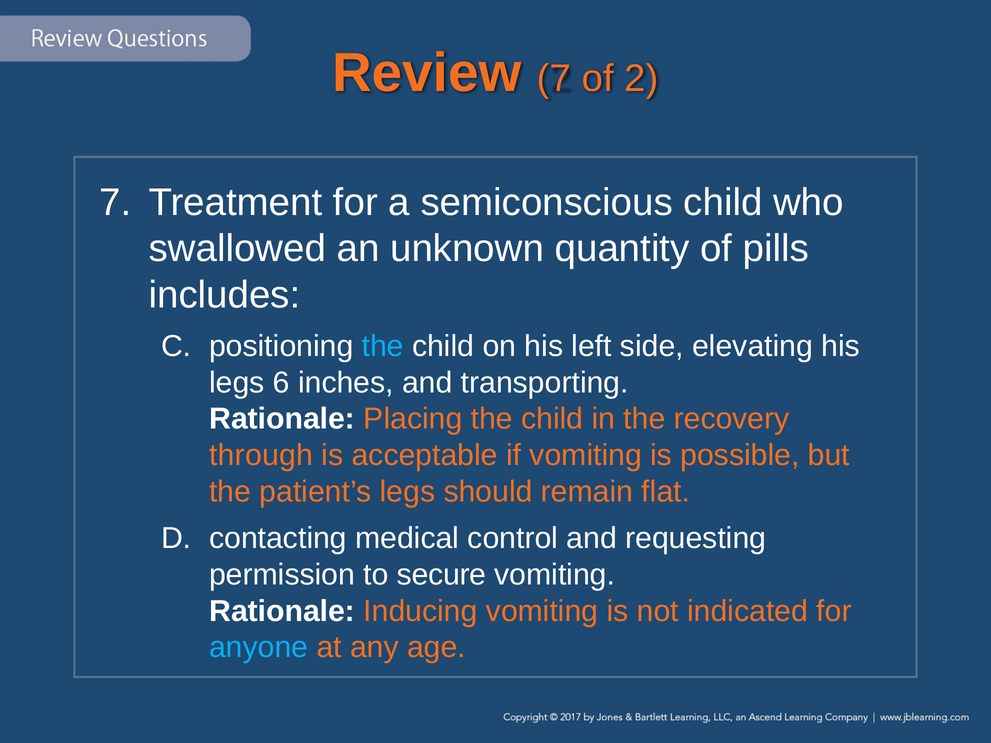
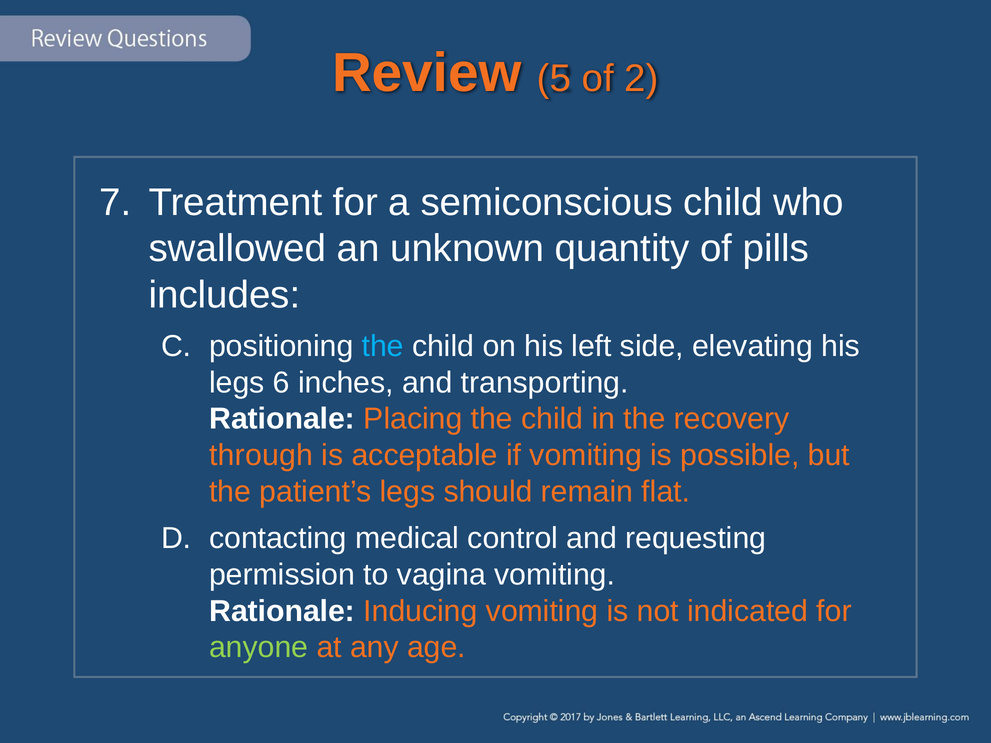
Review 7: 7 -> 5 (554, 78)
secure: secure -> vagina (441, 575)
anyone colour: light blue -> light green (259, 648)
